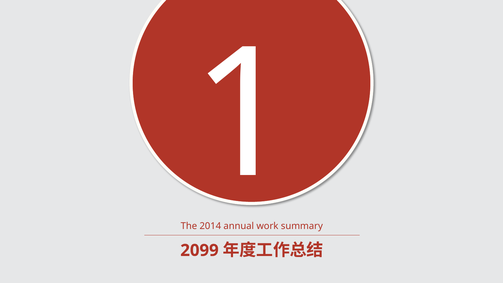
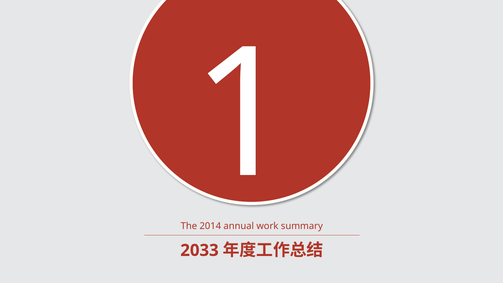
2099: 2099 -> 2033 (200, 250)
